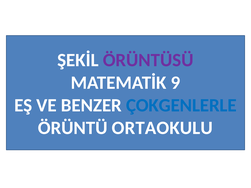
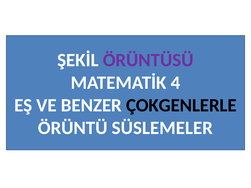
9: 9 -> 4 (175, 83)
ÇOKGENLERLE colour: blue -> black (181, 105)
ORTAOKULU: ORTAOKULU -> SÜSLEMELER (162, 128)
